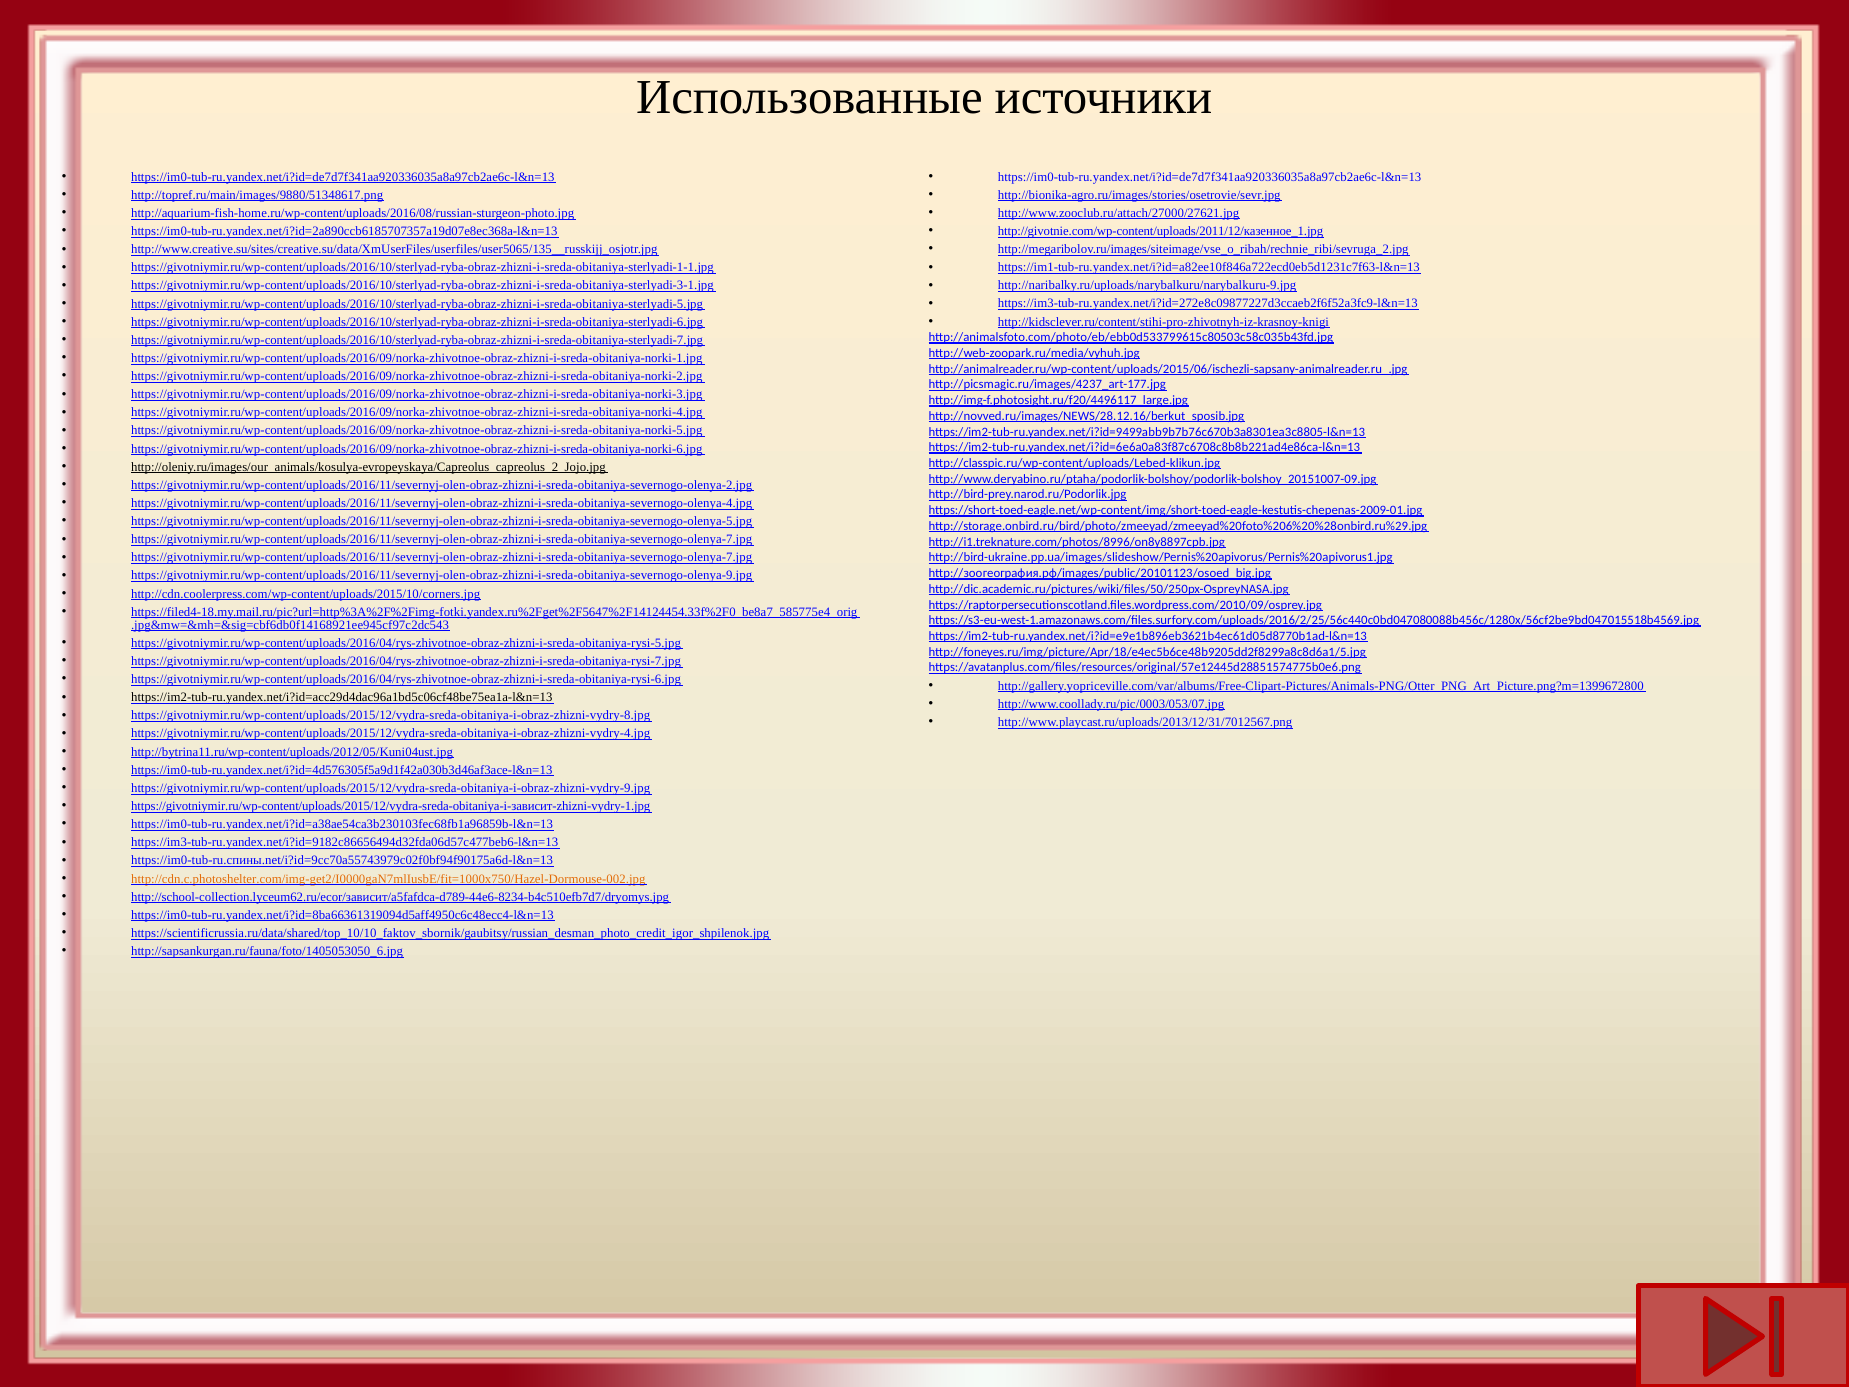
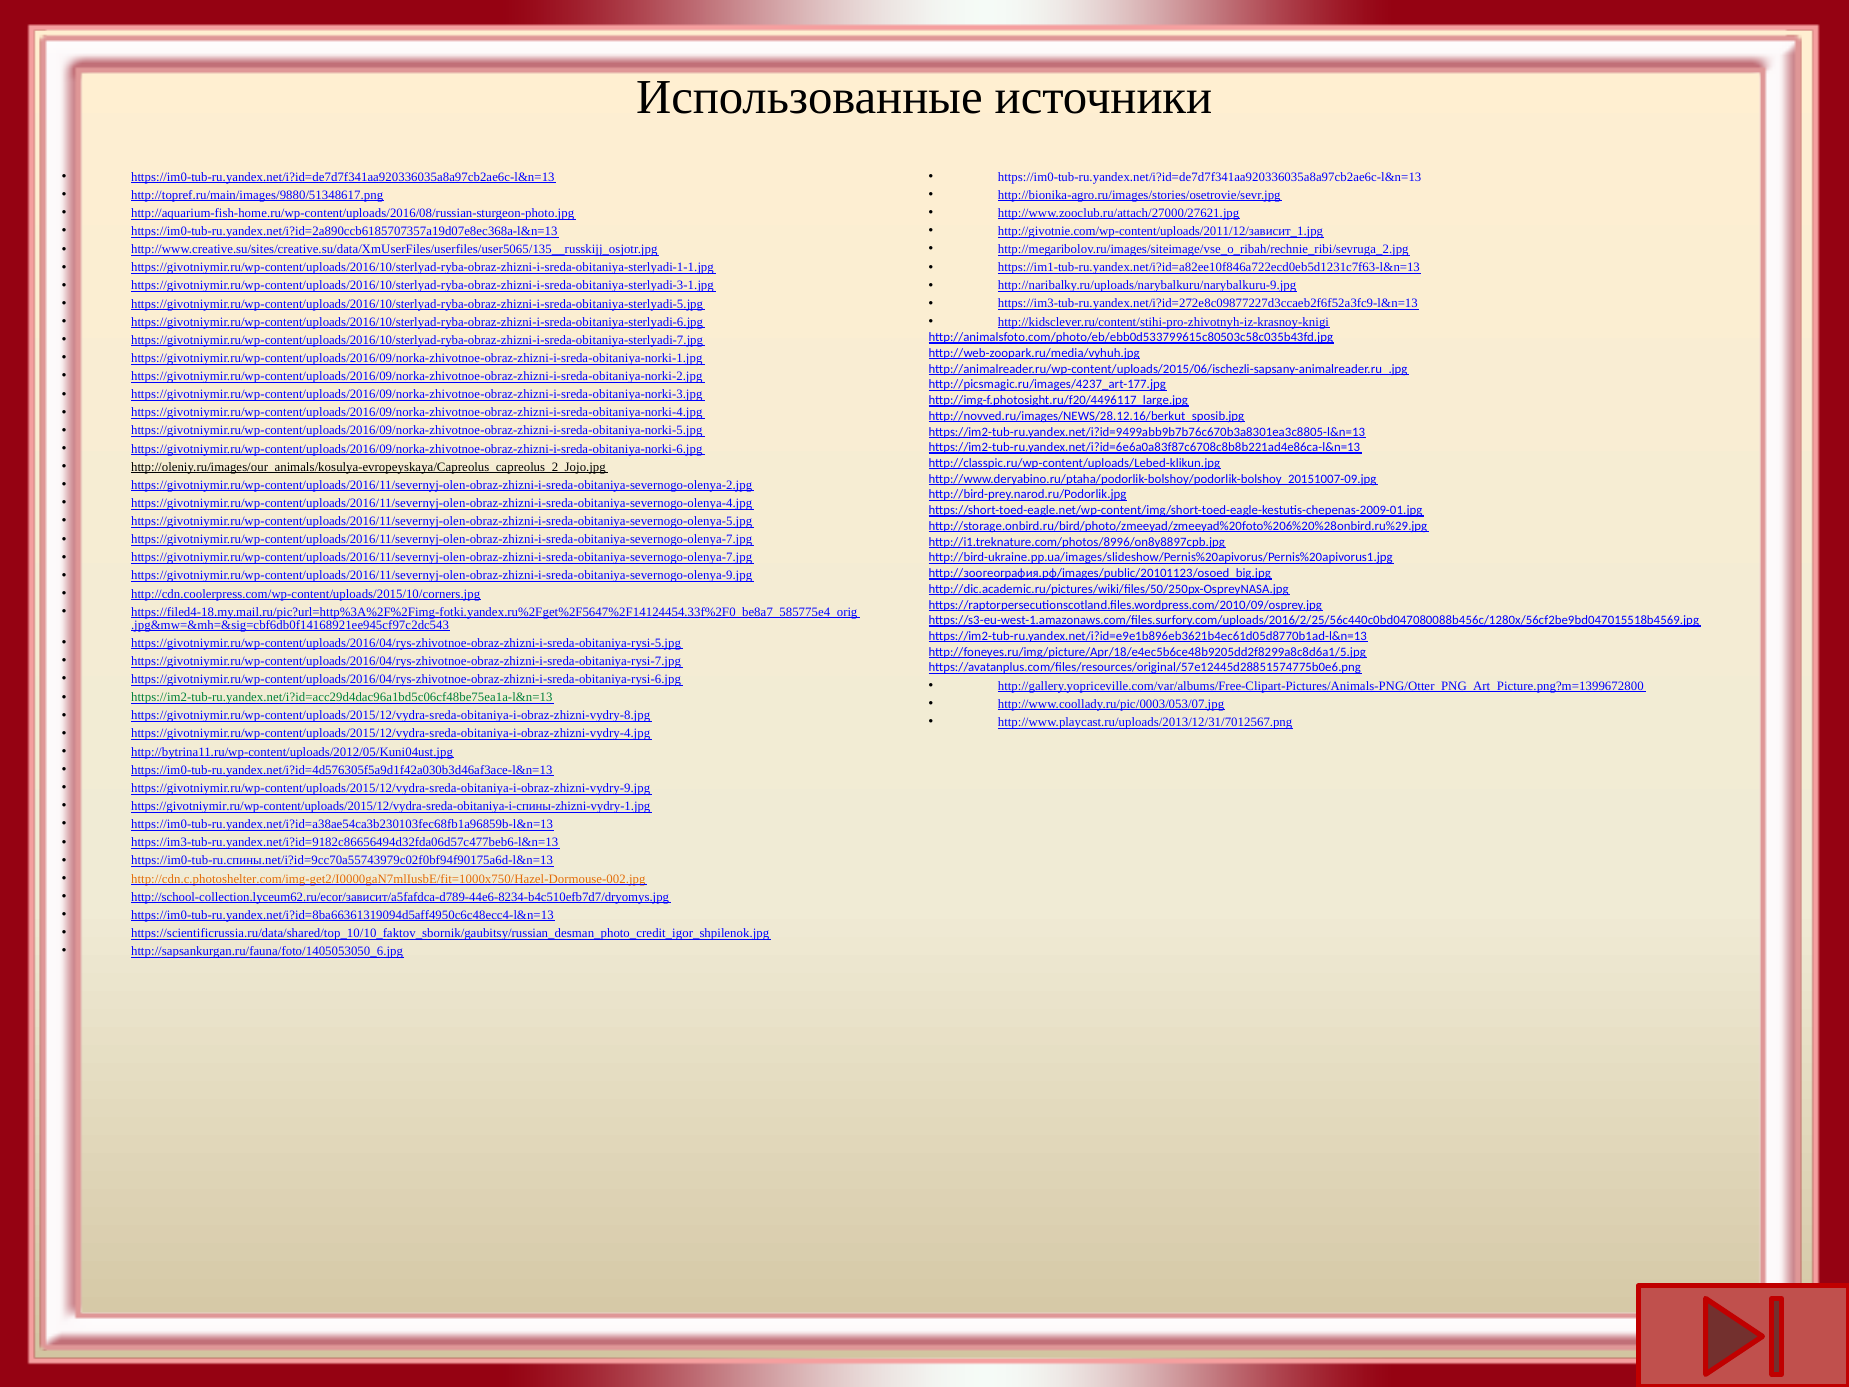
http://givotnie.com/wp-content/uploads/2011/12/казенное_1.jpg: http://givotnie.com/wp-content/uploads/2011/12/казенное_1.jpg -> http://givotnie.com/wp-content/uploads/2011/12/зависит_1.jpg (1161, 231)
https://im2-tub-ru.yandex.net/i?id=acc29d4dac96a1bd5c06cf48be75ea1a-l&n=13 colour: black -> green (342, 697)
https://givotniymir.ru/wp-content/uploads/2015/12/vydra-sreda-obitaniya-i-зависит-zhizni-vydry-1.jpg: https://givotniymir.ru/wp-content/uploads/2015/12/vydra-sreda-obitaniya-i-зависит-zhizni-vydry-1.jpg -> https://givotniymir.ru/wp-content/uploads/2015/12/vydra-sreda-obitaniya-i-спины-zhizni-vydry-1.jpg (391, 806)
